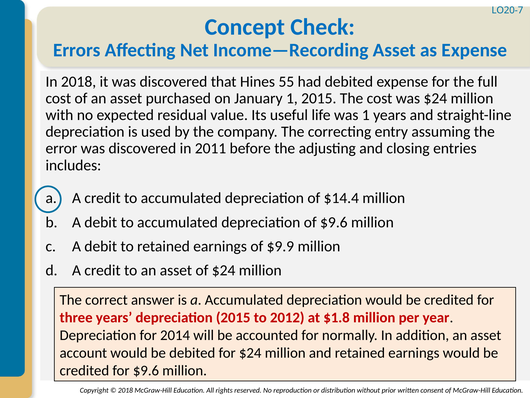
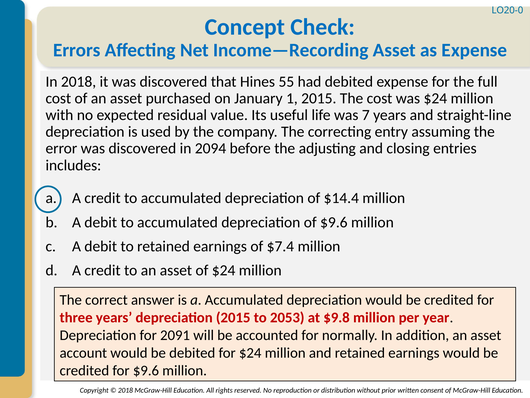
LO20-7: LO20-7 -> LO20-0 (507, 10)
was 1: 1 -> 7 (366, 115)
2011: 2011 -> 2094 (211, 148)
$9.9: $9.9 -> $7.4 (280, 246)
2012: 2012 -> 2053 (287, 317)
$1.8: $1.8 -> $9.8 (337, 317)
2014: 2014 -> 2091 (175, 335)
